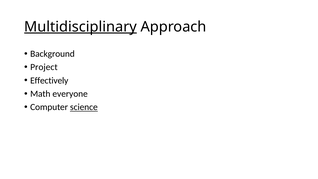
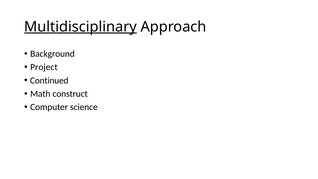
Effectively: Effectively -> Continued (49, 80)
everyone: everyone -> construct (70, 94)
science underline: present -> none (84, 107)
